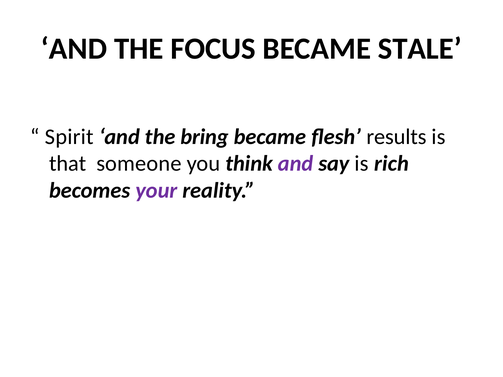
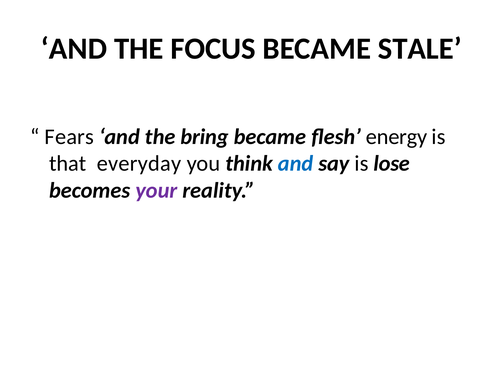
Spirit: Spirit -> Fears (69, 137)
results: results -> energy (397, 137)
someone: someone -> everyday (139, 164)
and colour: purple -> blue (296, 164)
rich: rich -> lose (392, 164)
